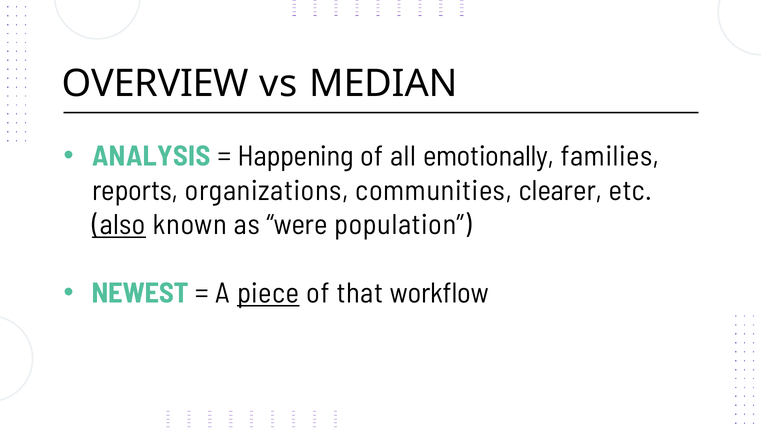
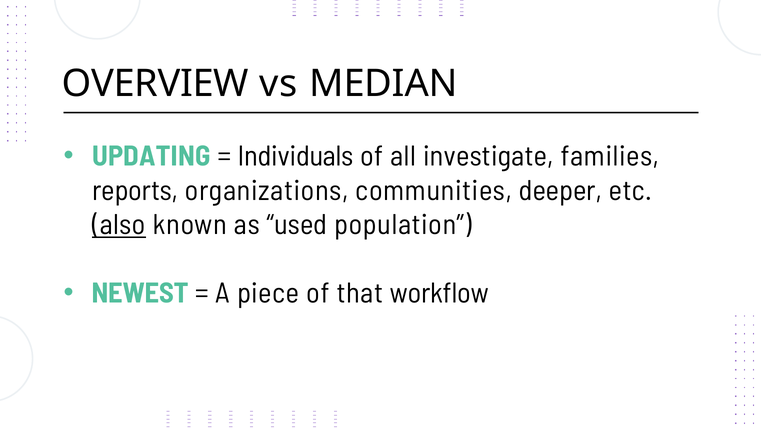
ANALYSIS: ANALYSIS -> UPDATING (151, 156)
Happening: Happening -> Individuals (296, 156)
emotionally: emotionally -> investigate (488, 156)
clearer: clearer -> deeper (560, 191)
were: were -> used (297, 225)
piece underline: present -> none (268, 293)
